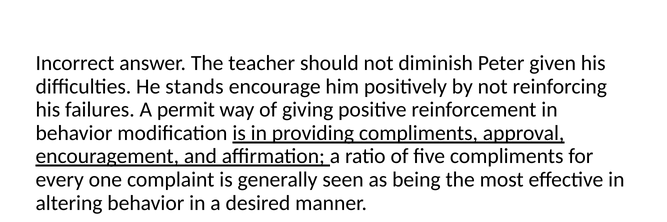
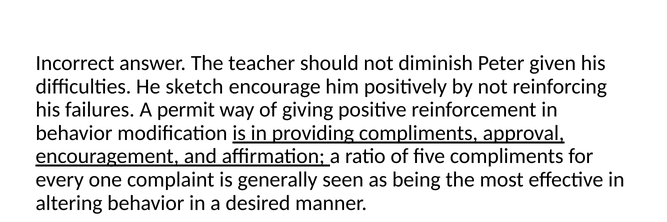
stands: stands -> sketch (194, 87)
